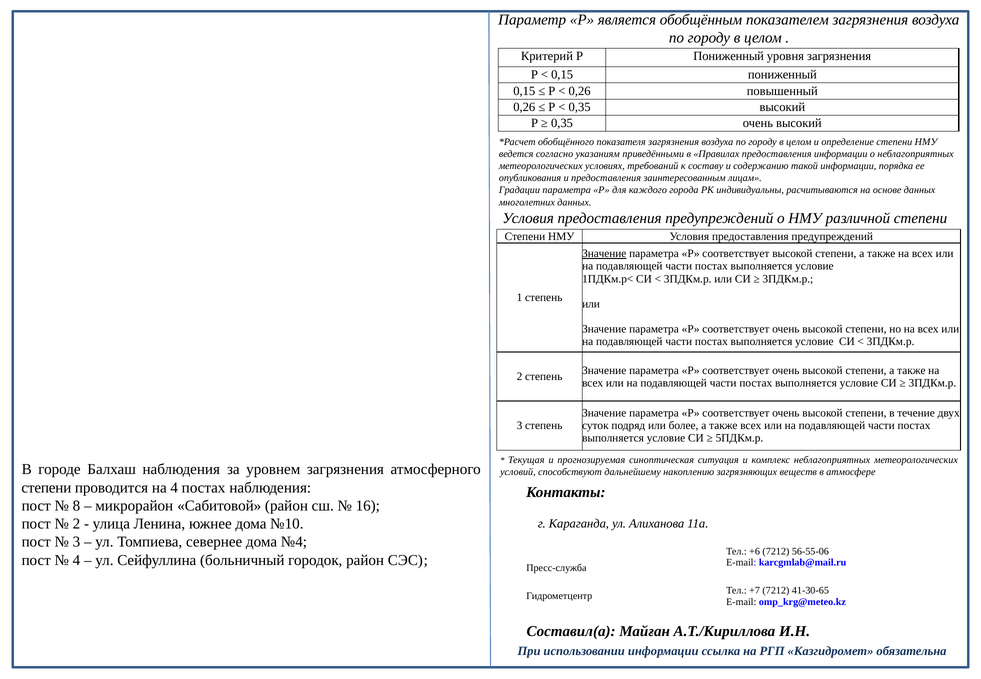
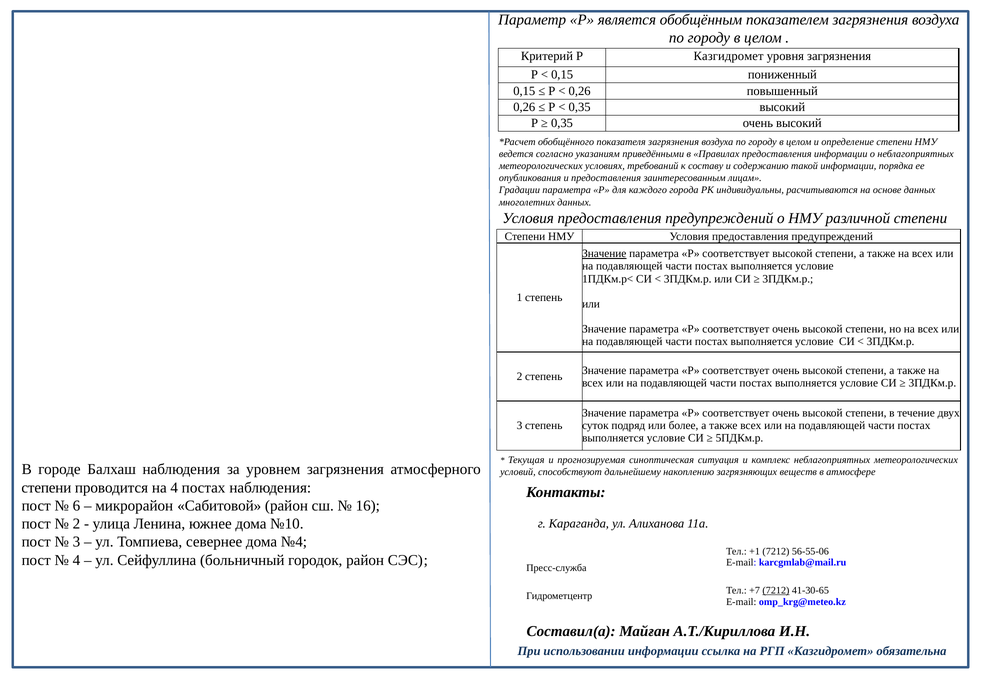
Р Пониженный: Пониженный -> Казгидромет (729, 56)
8: 8 -> 6 (76, 506)
+6: +6 -> +1 (755, 551)
7212 underline: none -> present (776, 591)
